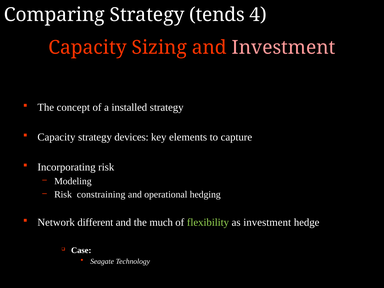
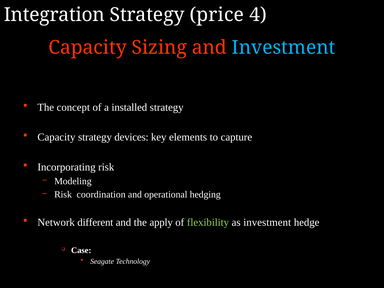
Comparing: Comparing -> Integration (54, 15)
tends: tends -> price (217, 15)
Investment colour: pink -> light blue (284, 47)
constraining: constraining -> coordination (101, 195)
much: much -> apply (161, 222)
